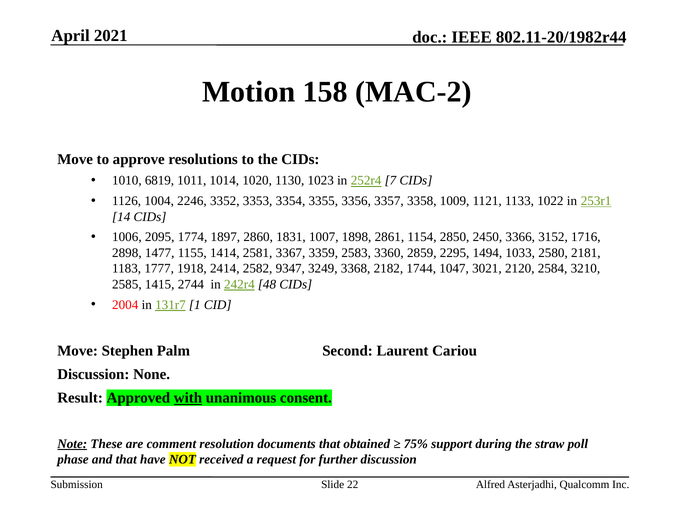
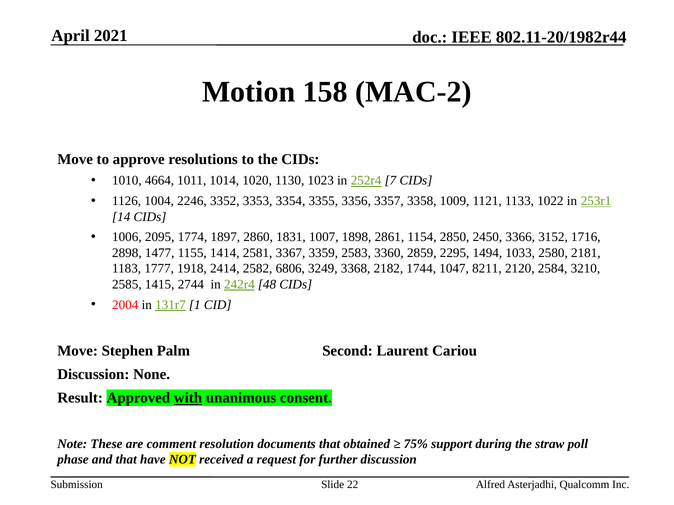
6819: 6819 -> 4664 (159, 181)
9347: 9347 -> 6806 (290, 269)
3021: 3021 -> 8211 (487, 269)
Note underline: present -> none (72, 444)
